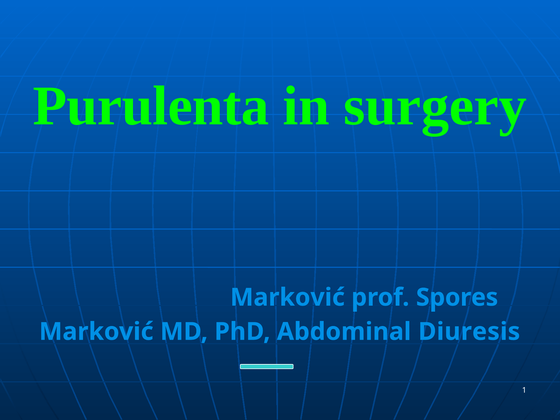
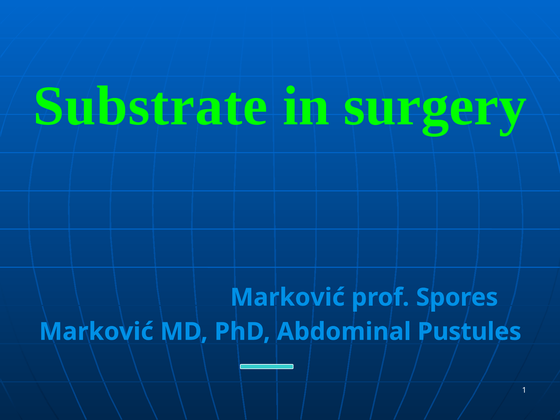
Purulenta: Purulenta -> Substrate (151, 106)
Diuresis: Diuresis -> Pustules (469, 332)
